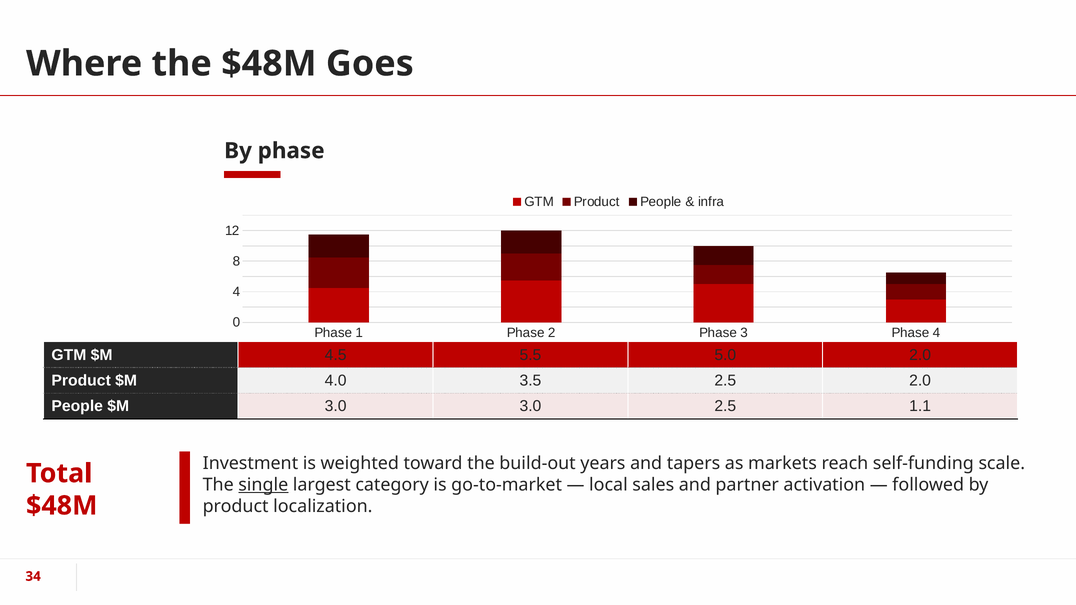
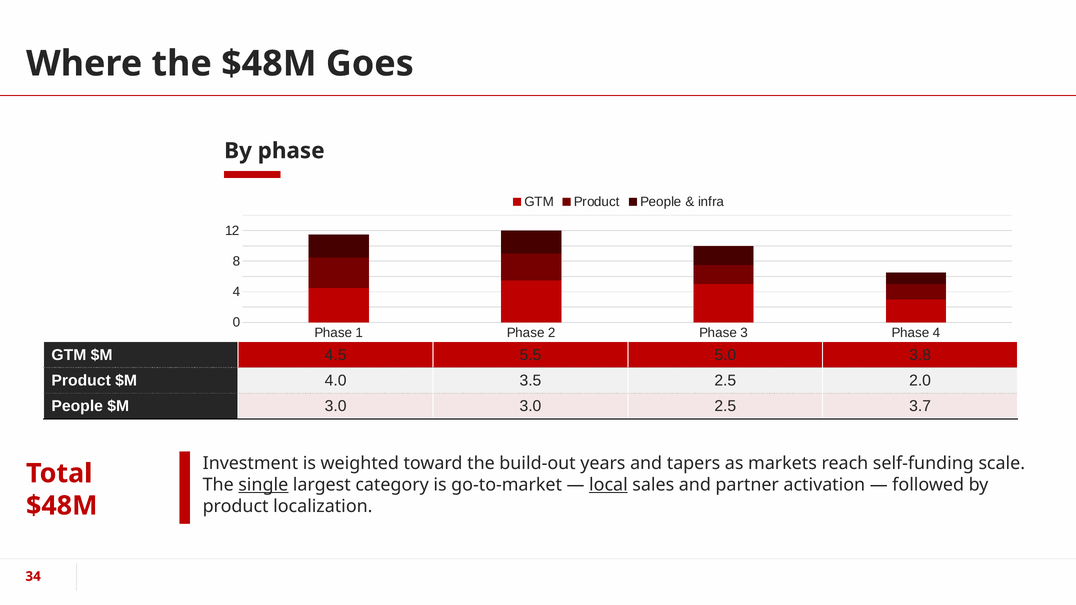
5.0 2.0: 2.0 -> 3.8 (920, 355)
1.1: 1.1 -> 3.7 (920, 406)
local underline: none -> present (608, 485)
